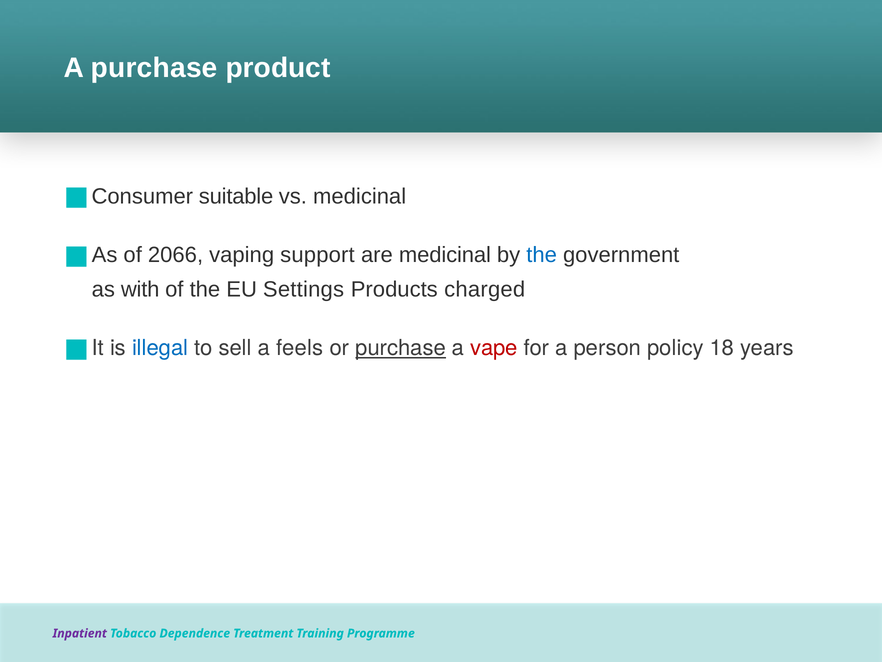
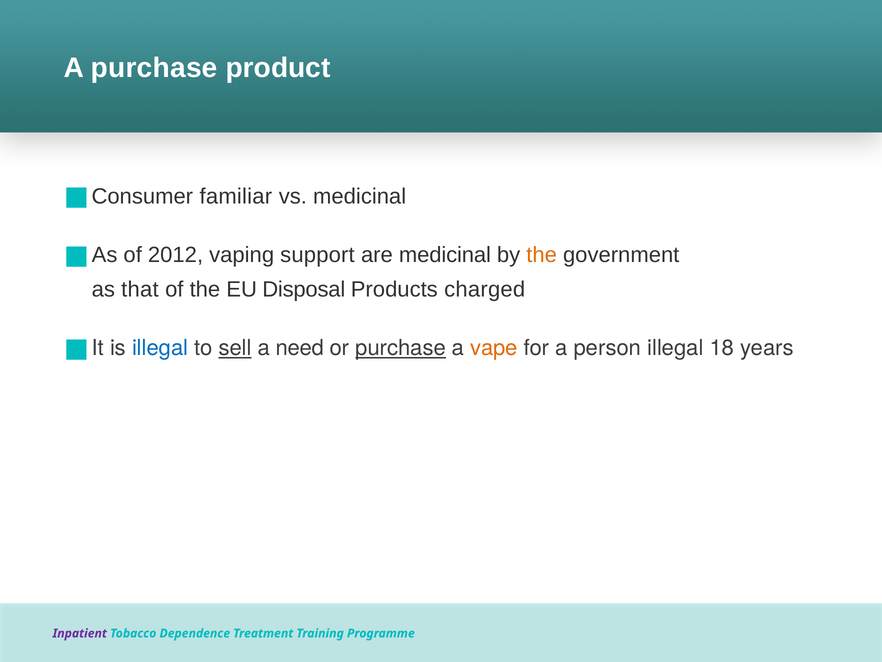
suitable: suitable -> familiar (236, 196)
2066: 2066 -> 2012 (176, 255)
the colour: blue -> orange (542, 255)
with: with -> that (140, 289)
Settings: Settings -> Disposal (304, 289)
sell underline: none -> present (235, 348)
feels: feels -> need (300, 348)
vape colour: red -> orange (494, 348)
person policy: policy -> illegal (675, 348)
